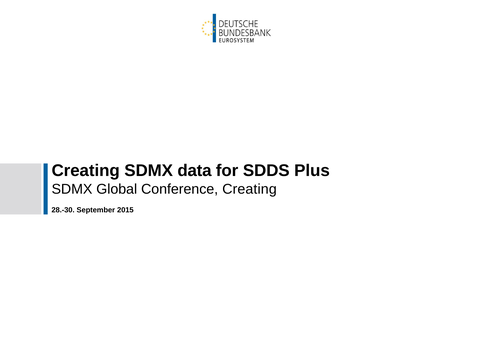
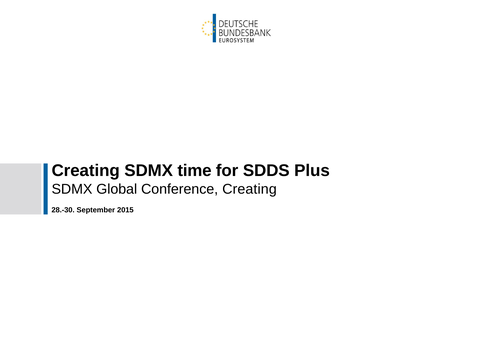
data: data -> time (194, 171)
